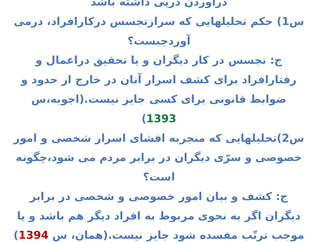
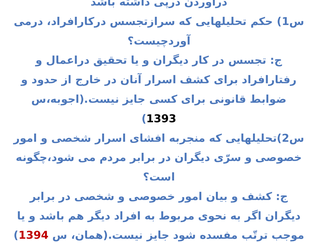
1393 colour: green -> black (161, 119)
